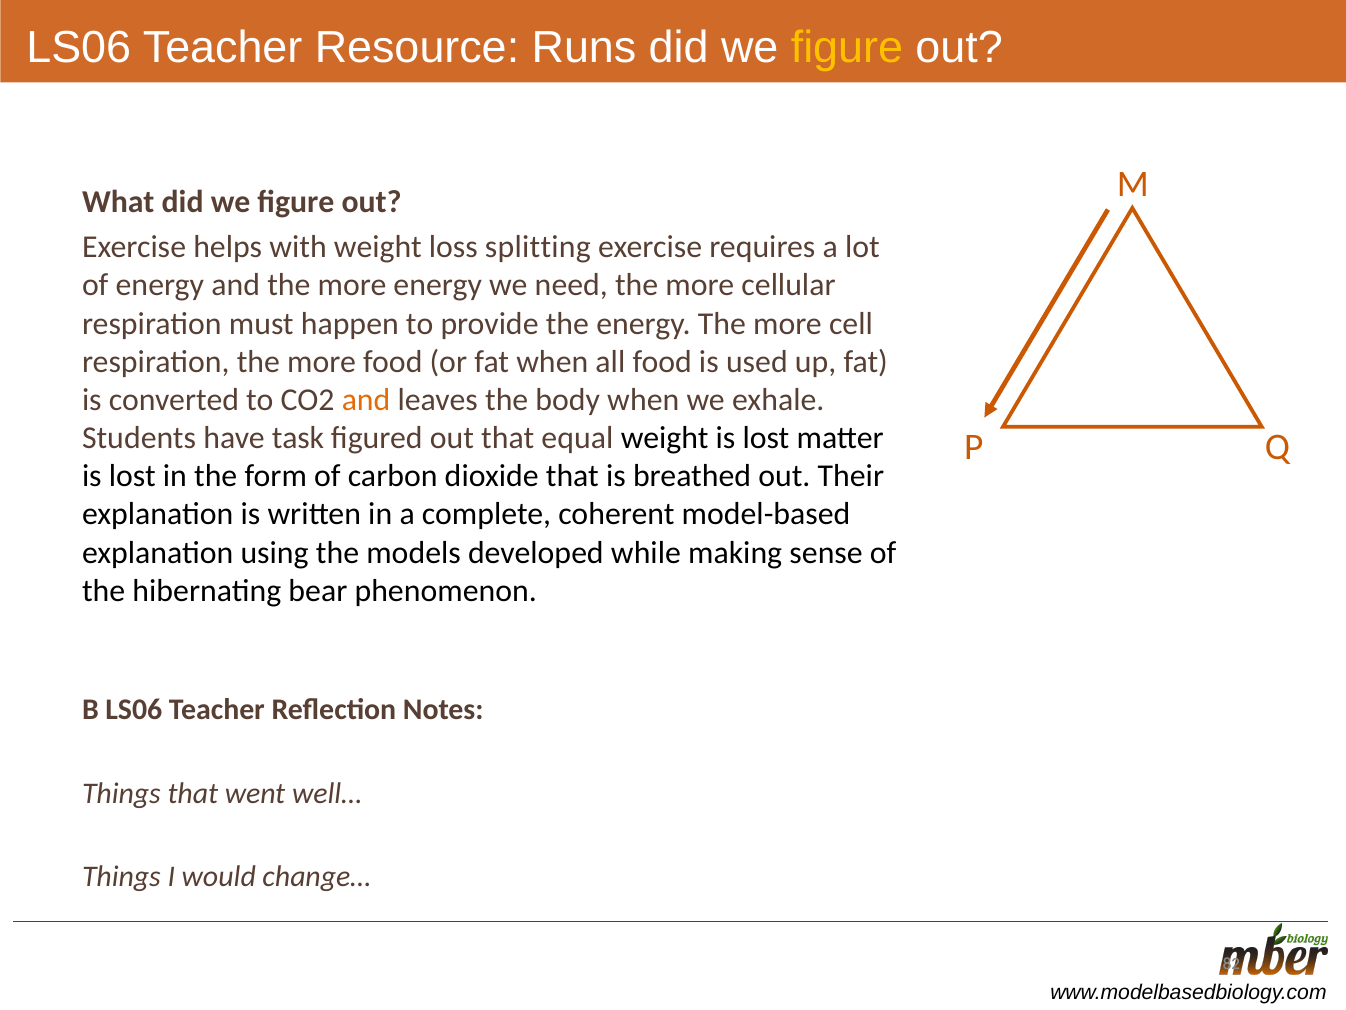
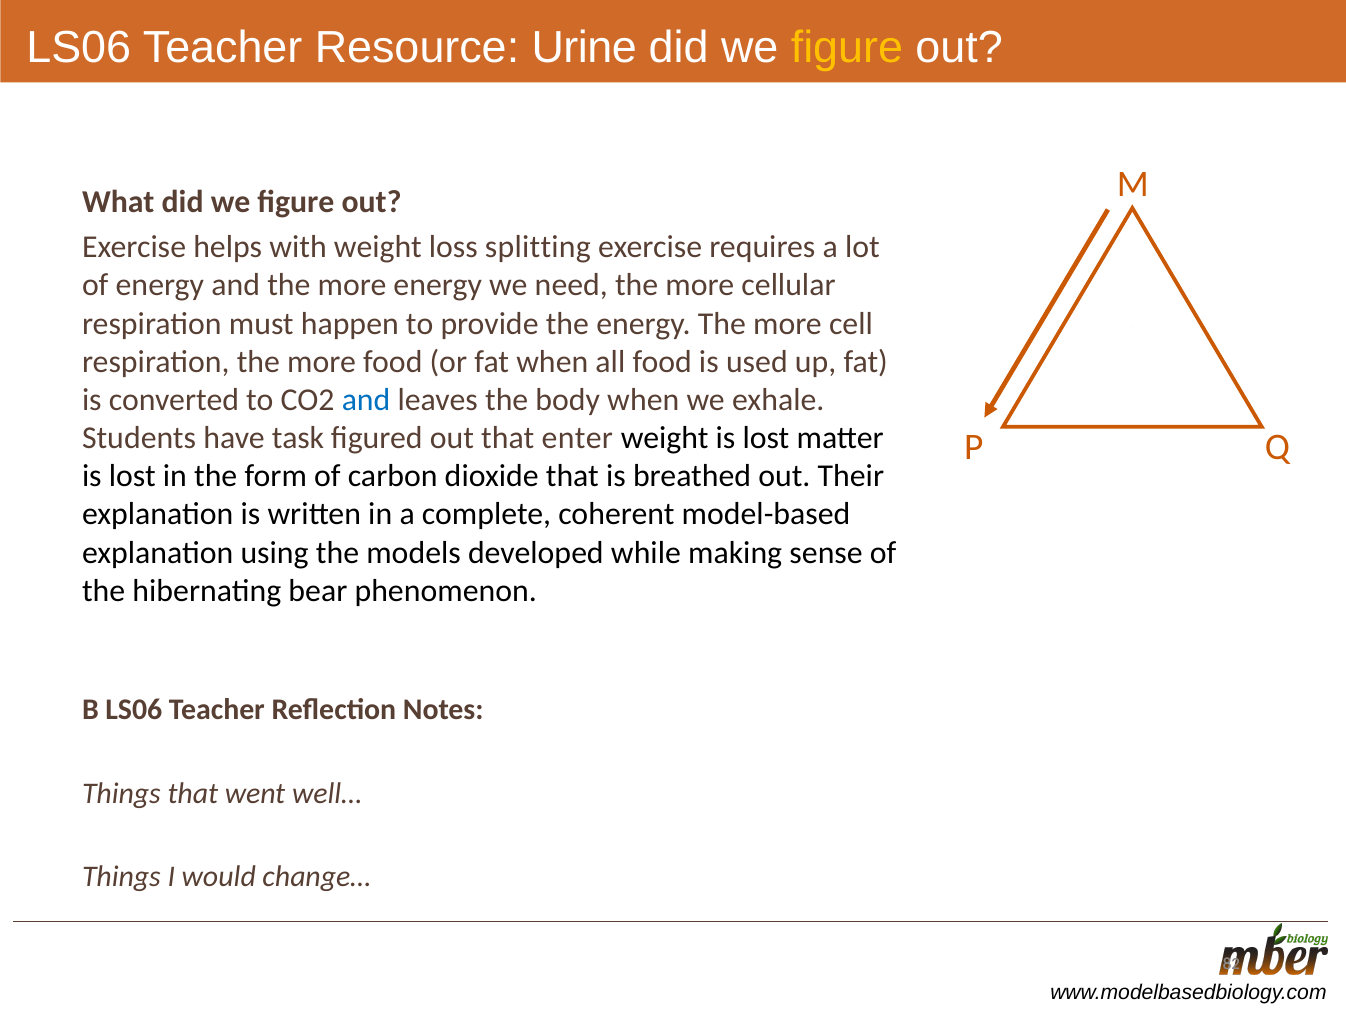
Runs: Runs -> Urine (584, 48)
and colour: orange -> blue (366, 400)
equal: equal -> enter (577, 438)
